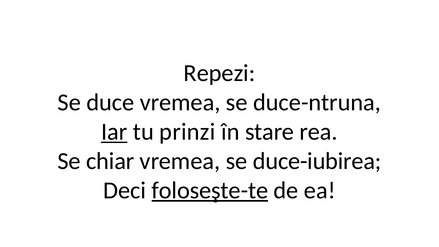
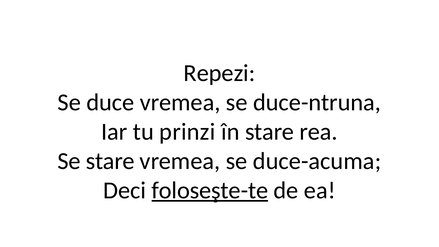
Iar underline: present -> none (114, 132)
Se chiar: chiar -> stare (110, 161)
duce-iubirea: duce-iubirea -> duce-acuma (317, 161)
